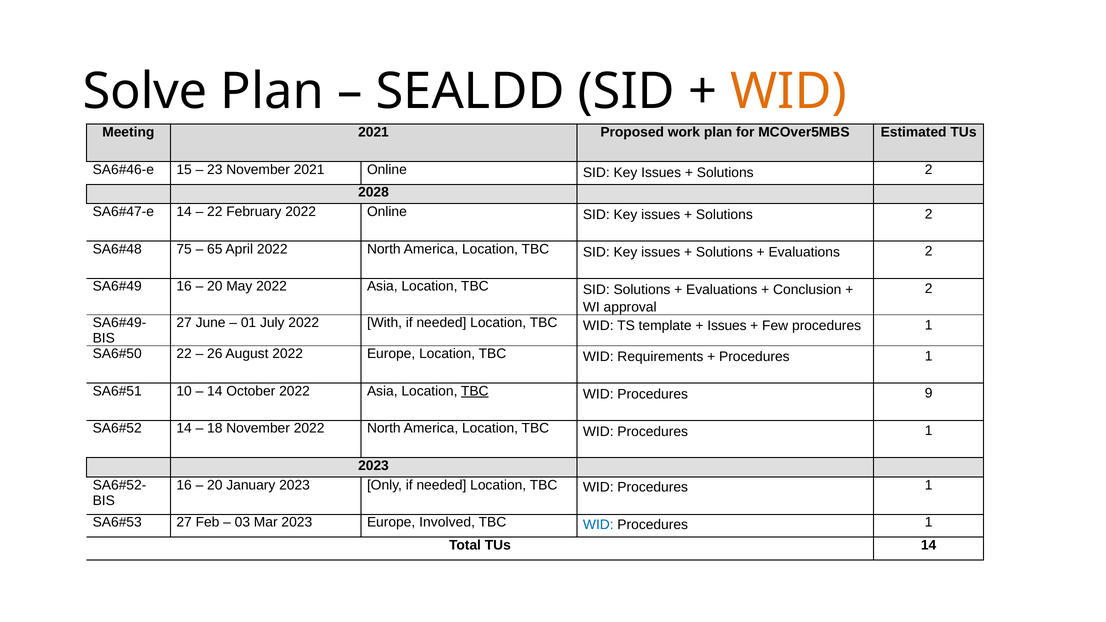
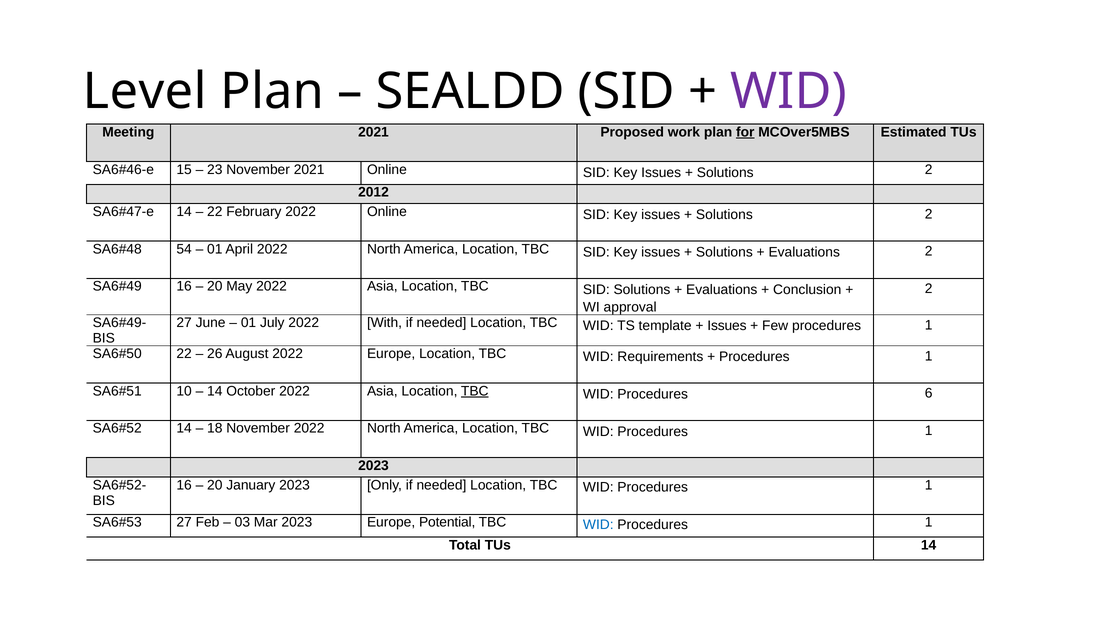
Solve: Solve -> Level (145, 92)
WID colour: orange -> purple (789, 92)
for underline: none -> present (745, 132)
2028: 2028 -> 2012 (373, 192)
75: 75 -> 54 (184, 249)
65: 65 -> 01 (215, 249)
9: 9 -> 6 (929, 393)
Involved: Involved -> Potential (447, 522)
